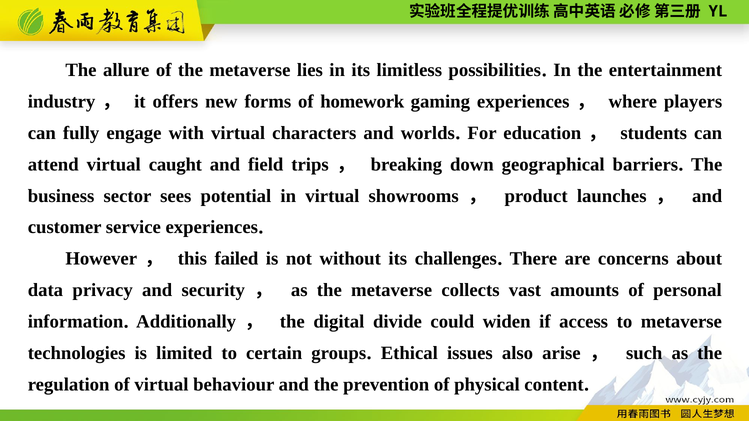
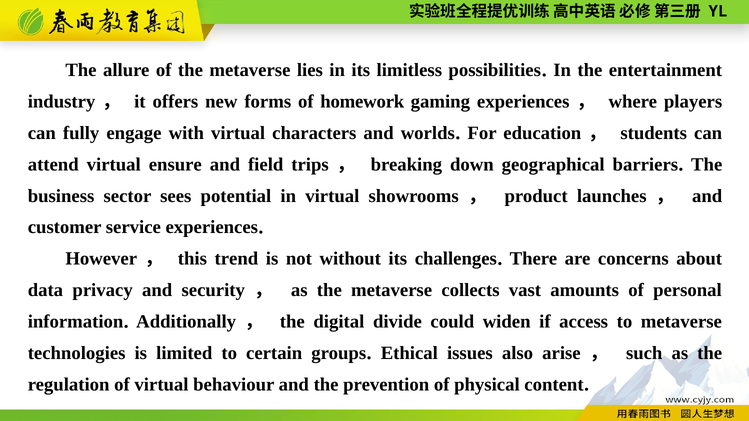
caught: caught -> ensure (175, 165)
failed: failed -> trend (236, 259)
